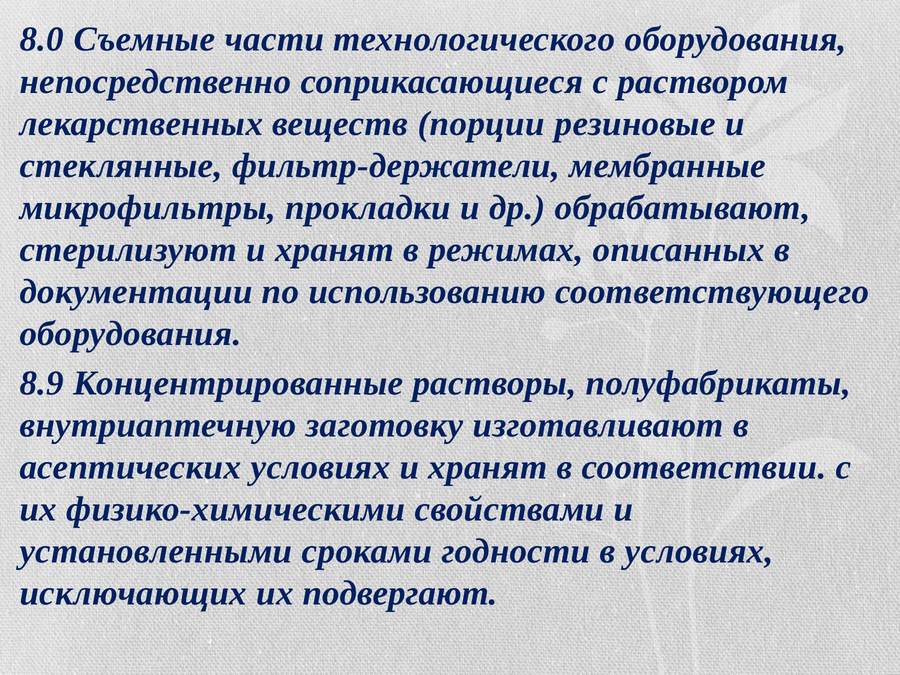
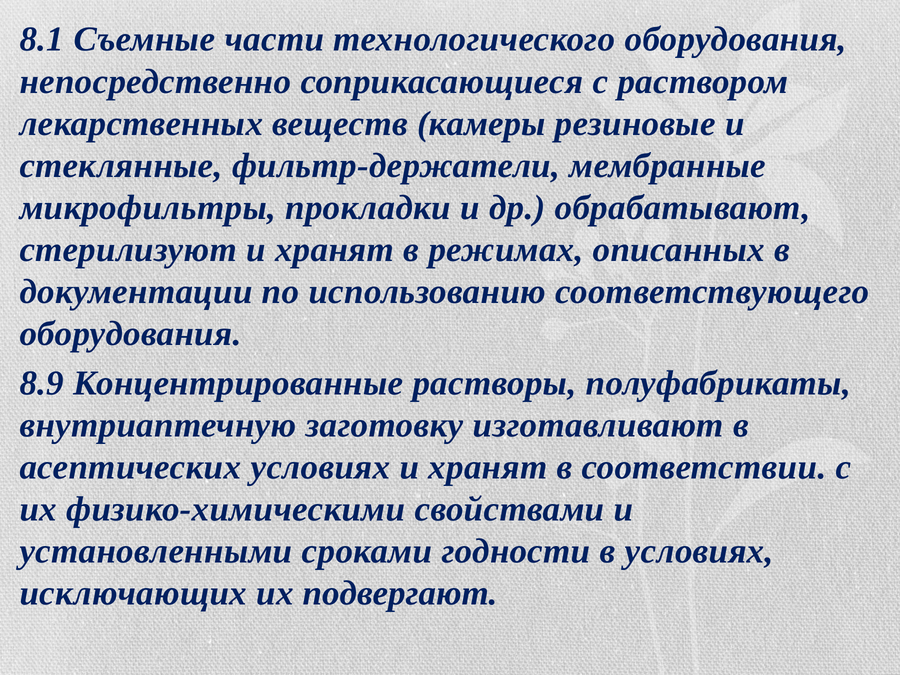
8.0: 8.0 -> 8.1 (42, 39)
порции: порции -> камеры (481, 123)
